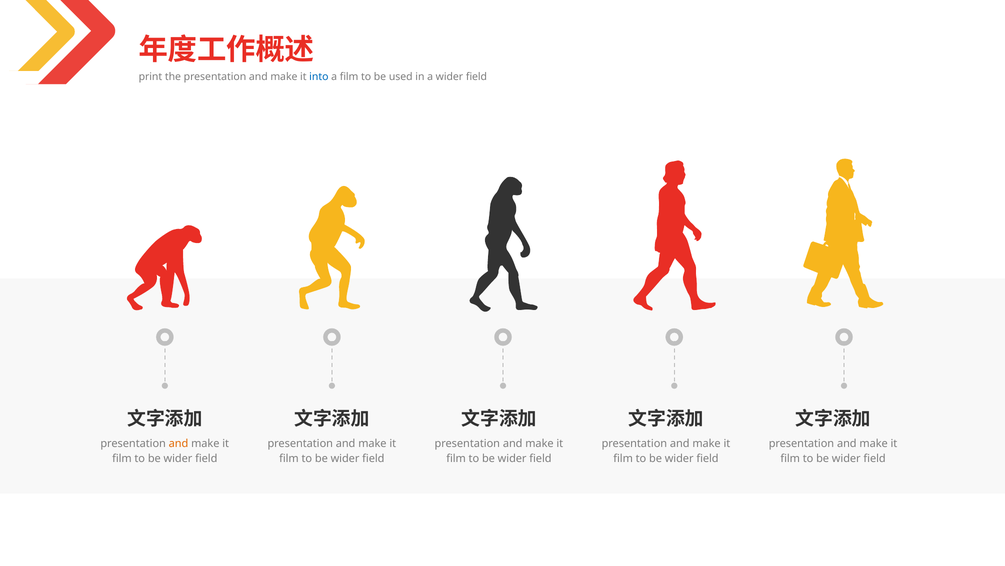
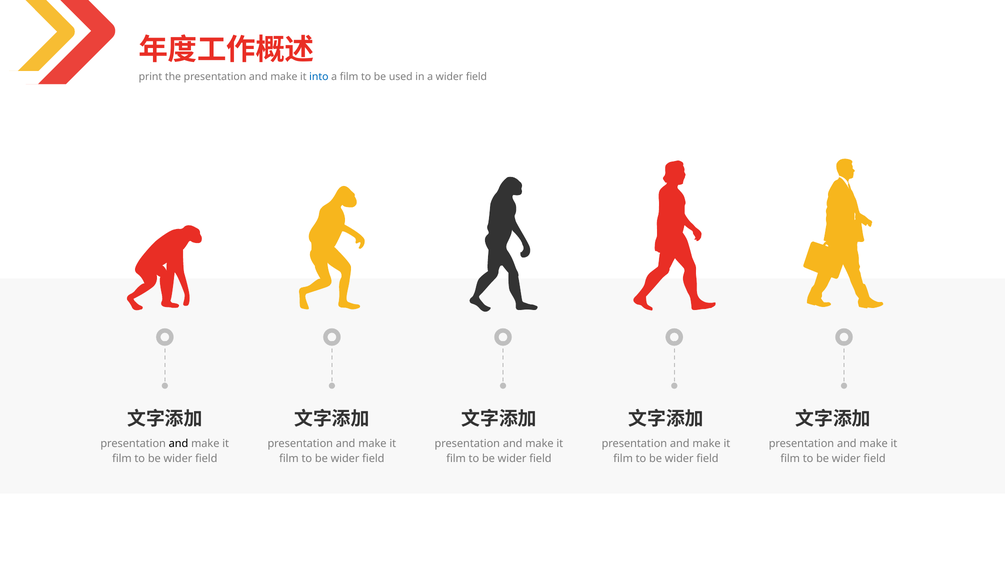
and colour: orange -> black (179, 443)
